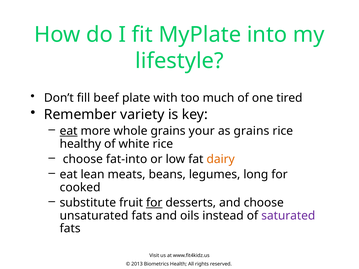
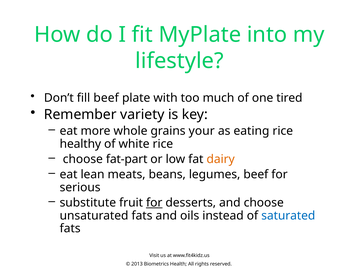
eat underline: present -> none (69, 131)
as grains: grains -> eating (251, 131)
fat-into: fat-into -> fat-part (127, 159)
legumes long: long -> beef (256, 175)
cooked: cooked -> serious (80, 188)
saturated colour: purple -> blue (288, 216)
